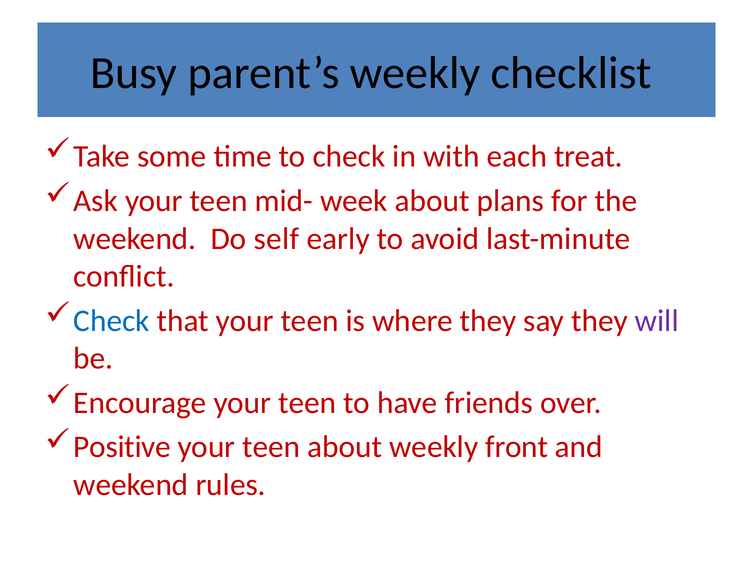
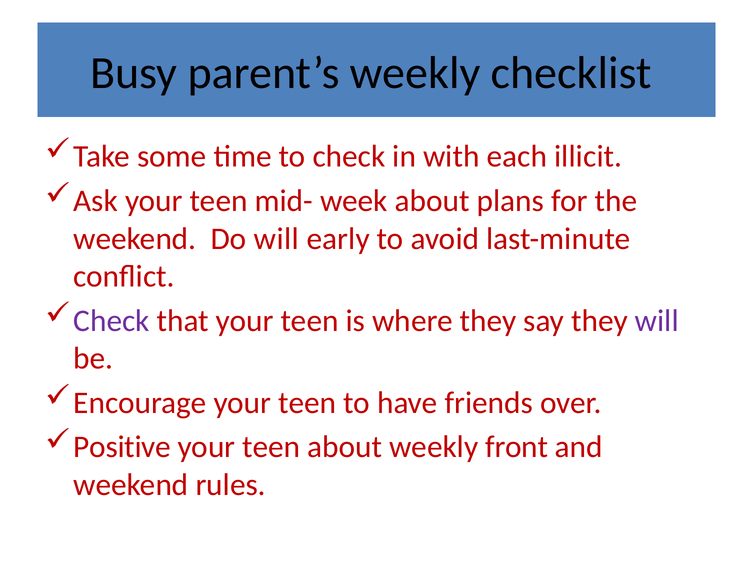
treat: treat -> illicit (588, 157)
Do self: self -> will (276, 239)
Check colour: blue -> purple (112, 321)
